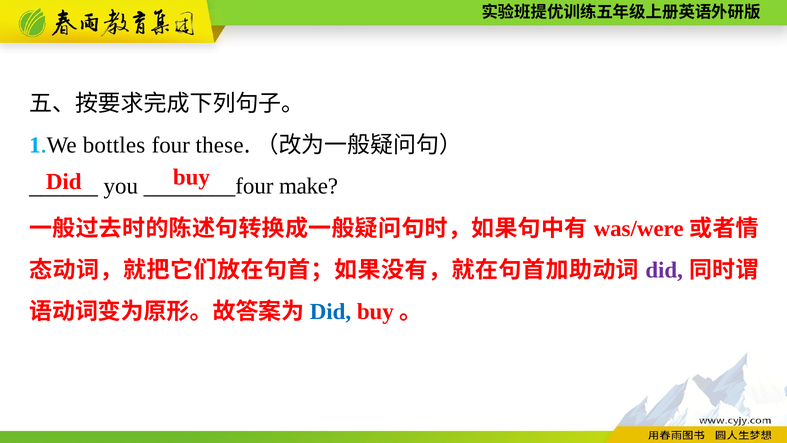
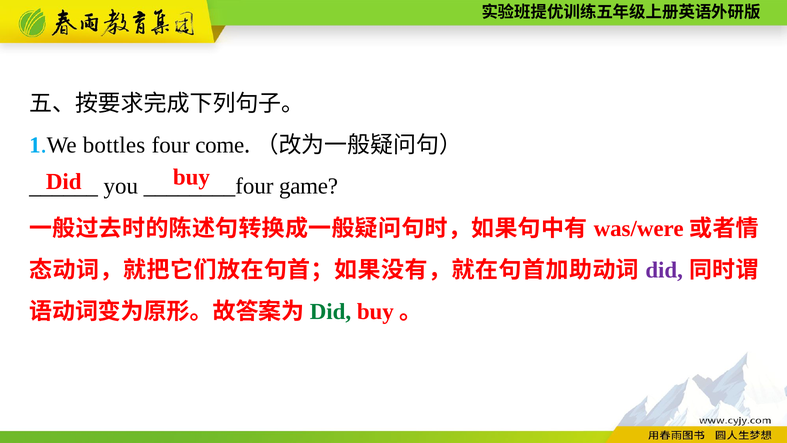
these: these -> come (220, 145)
make: make -> game (309, 186)
Did colour: blue -> green (330, 311)
